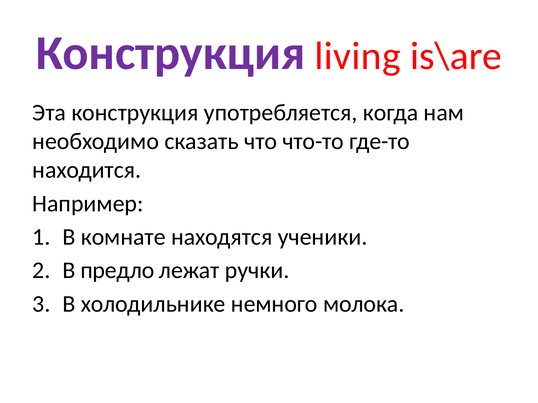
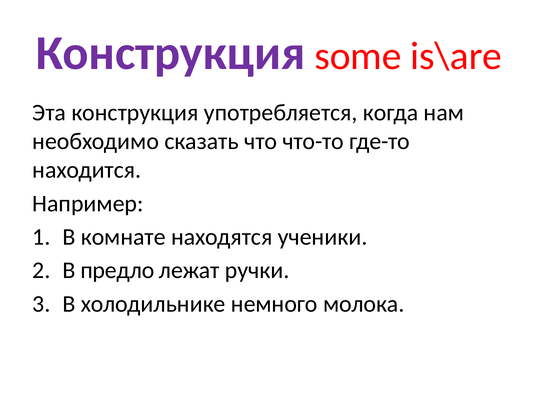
living: living -> some (358, 56)
